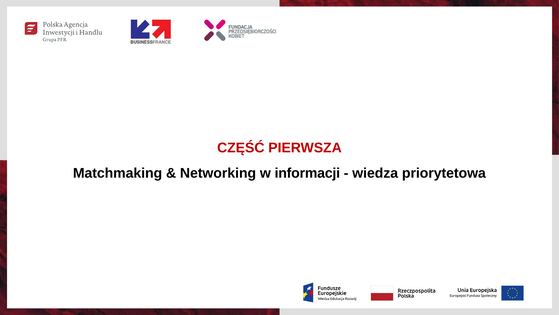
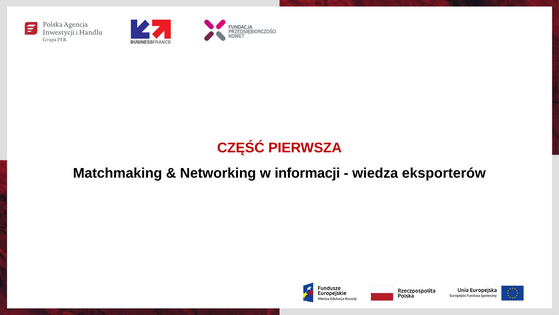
priorytetowa: priorytetowa -> eksporterów (444, 173)
